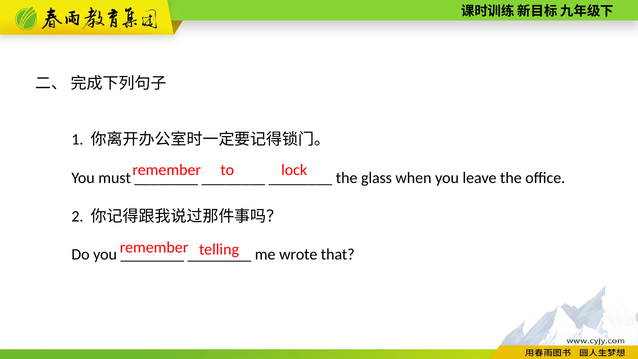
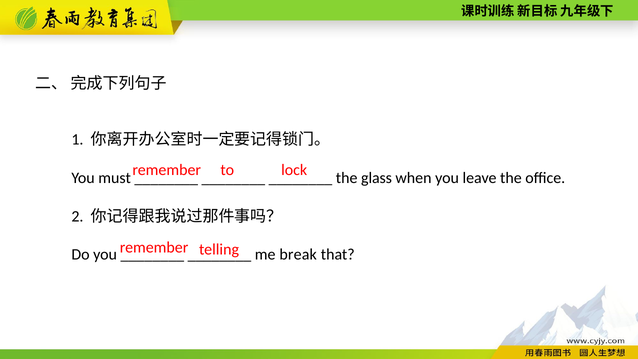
wrote: wrote -> break (298, 254)
